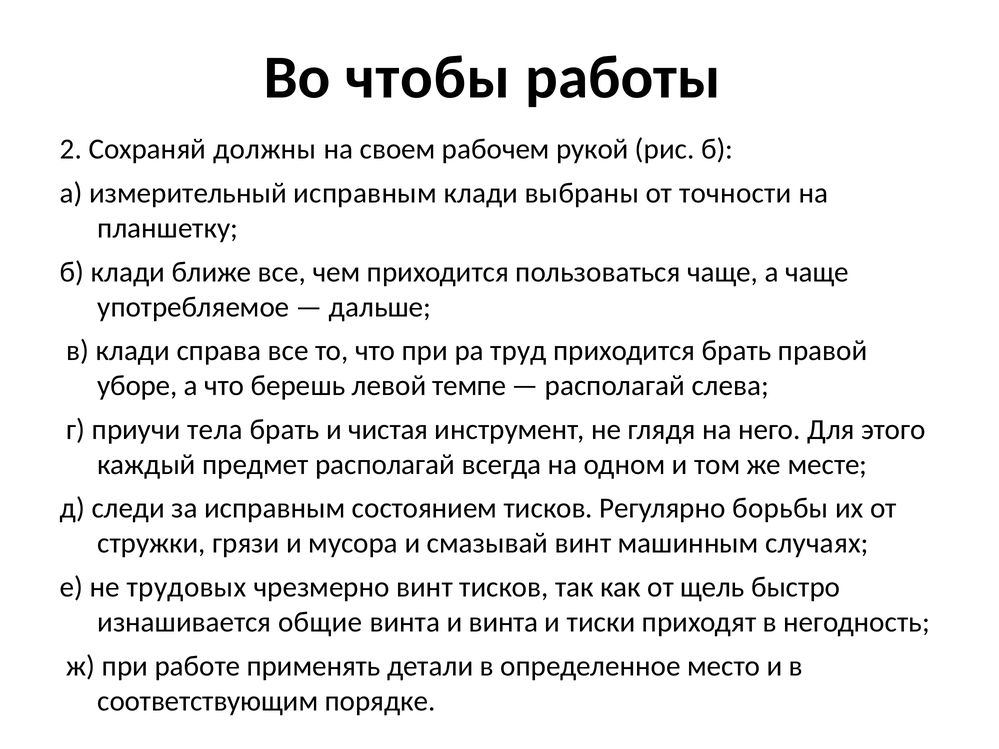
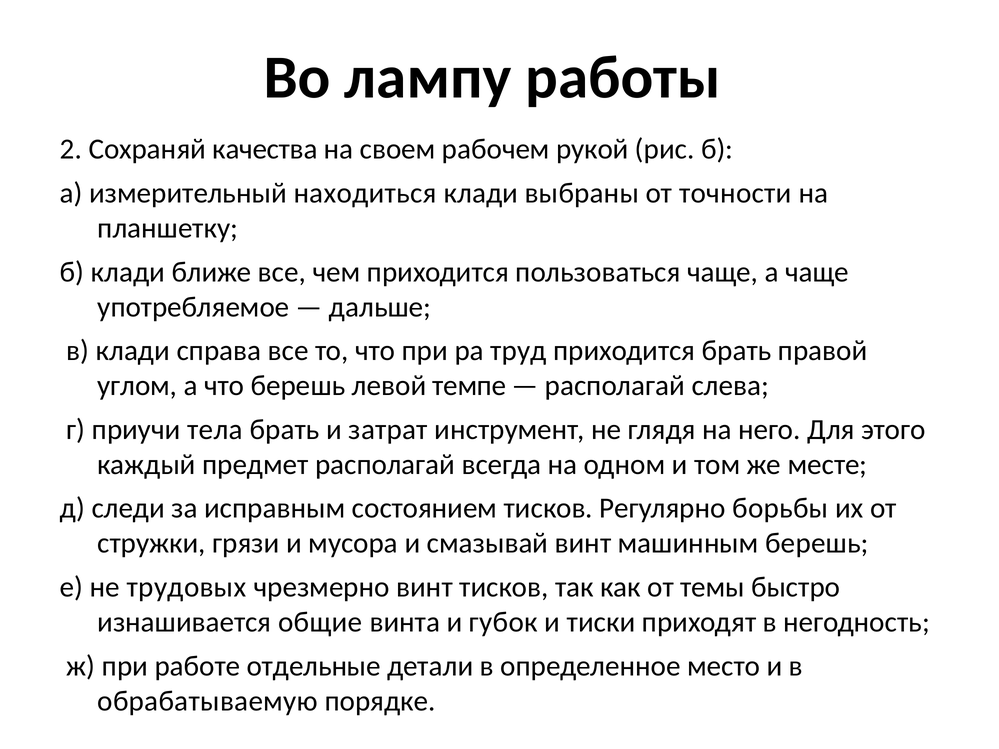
чтобы: чтобы -> лампу (428, 78)
должны: должны -> качества (265, 149)
измерительный исправным: исправным -> находиться (365, 193)
уборе: уборе -> углом (137, 386)
чистая: чистая -> затрат (388, 430)
машинным случаях: случаях -> берешь (817, 543)
щель: щель -> темы (712, 587)
и винта: винта -> губок (503, 622)
применять: применять -> отдельные (314, 666)
соответствующим: соответствующим -> обрабатываемую (208, 701)
